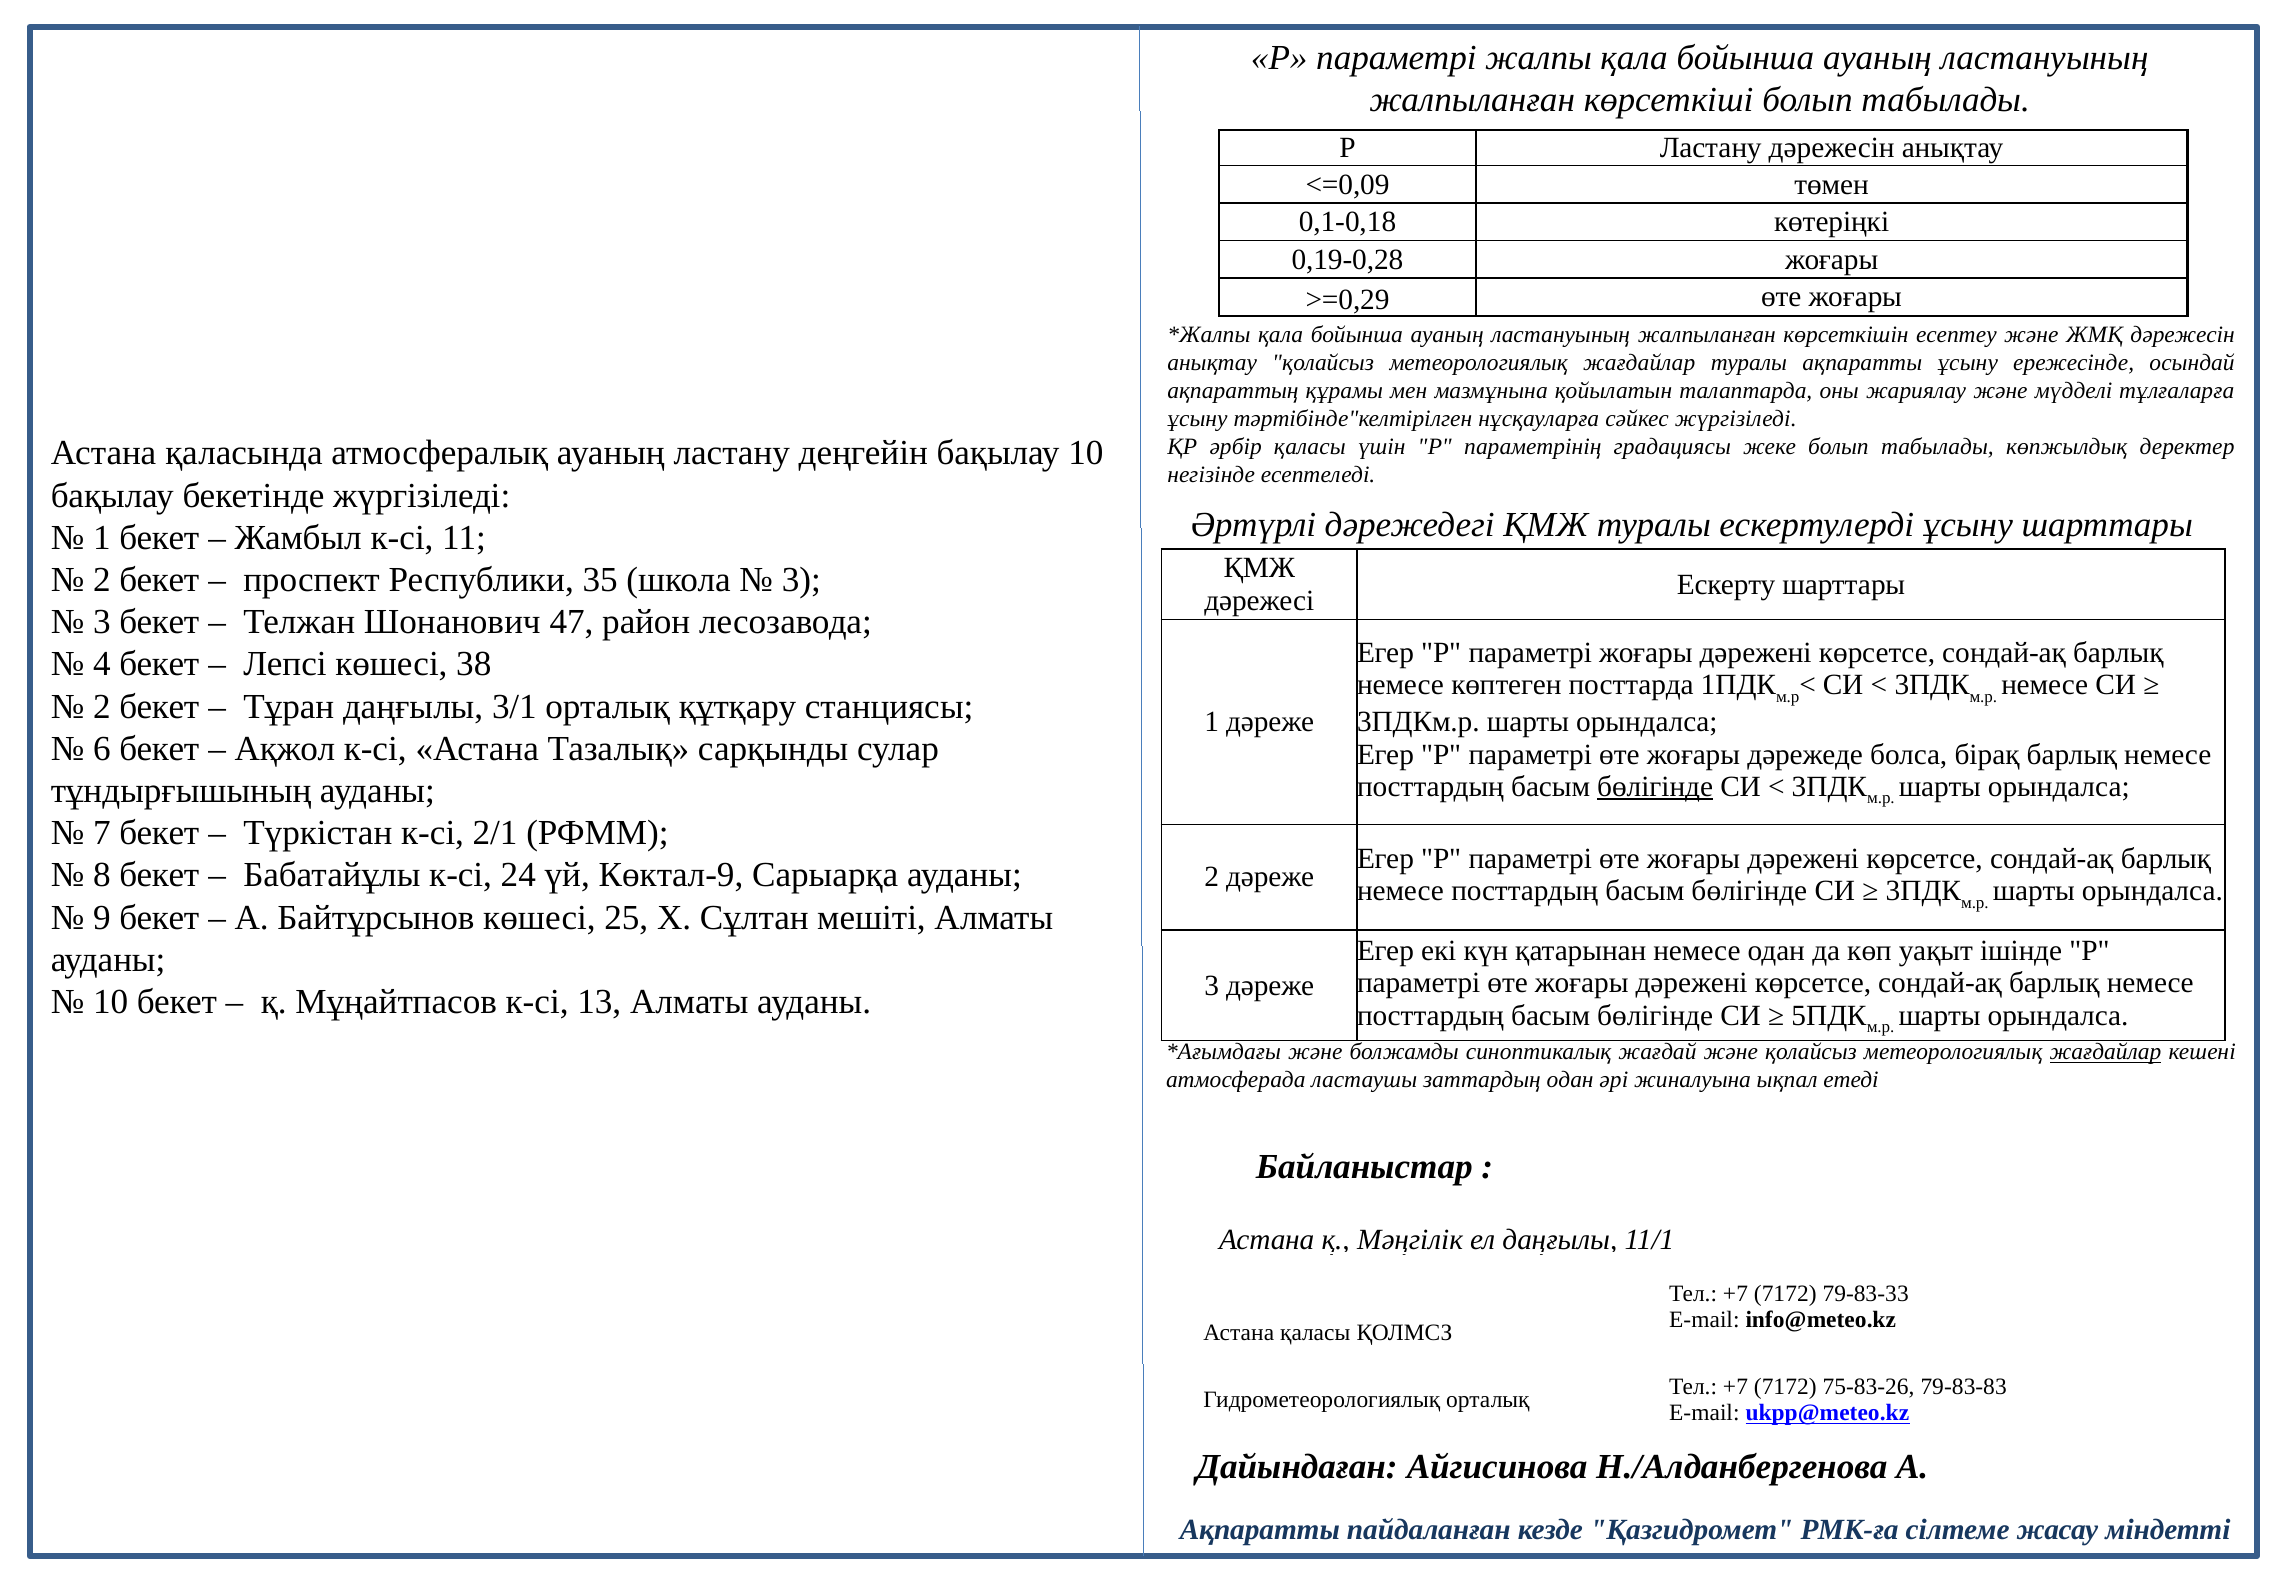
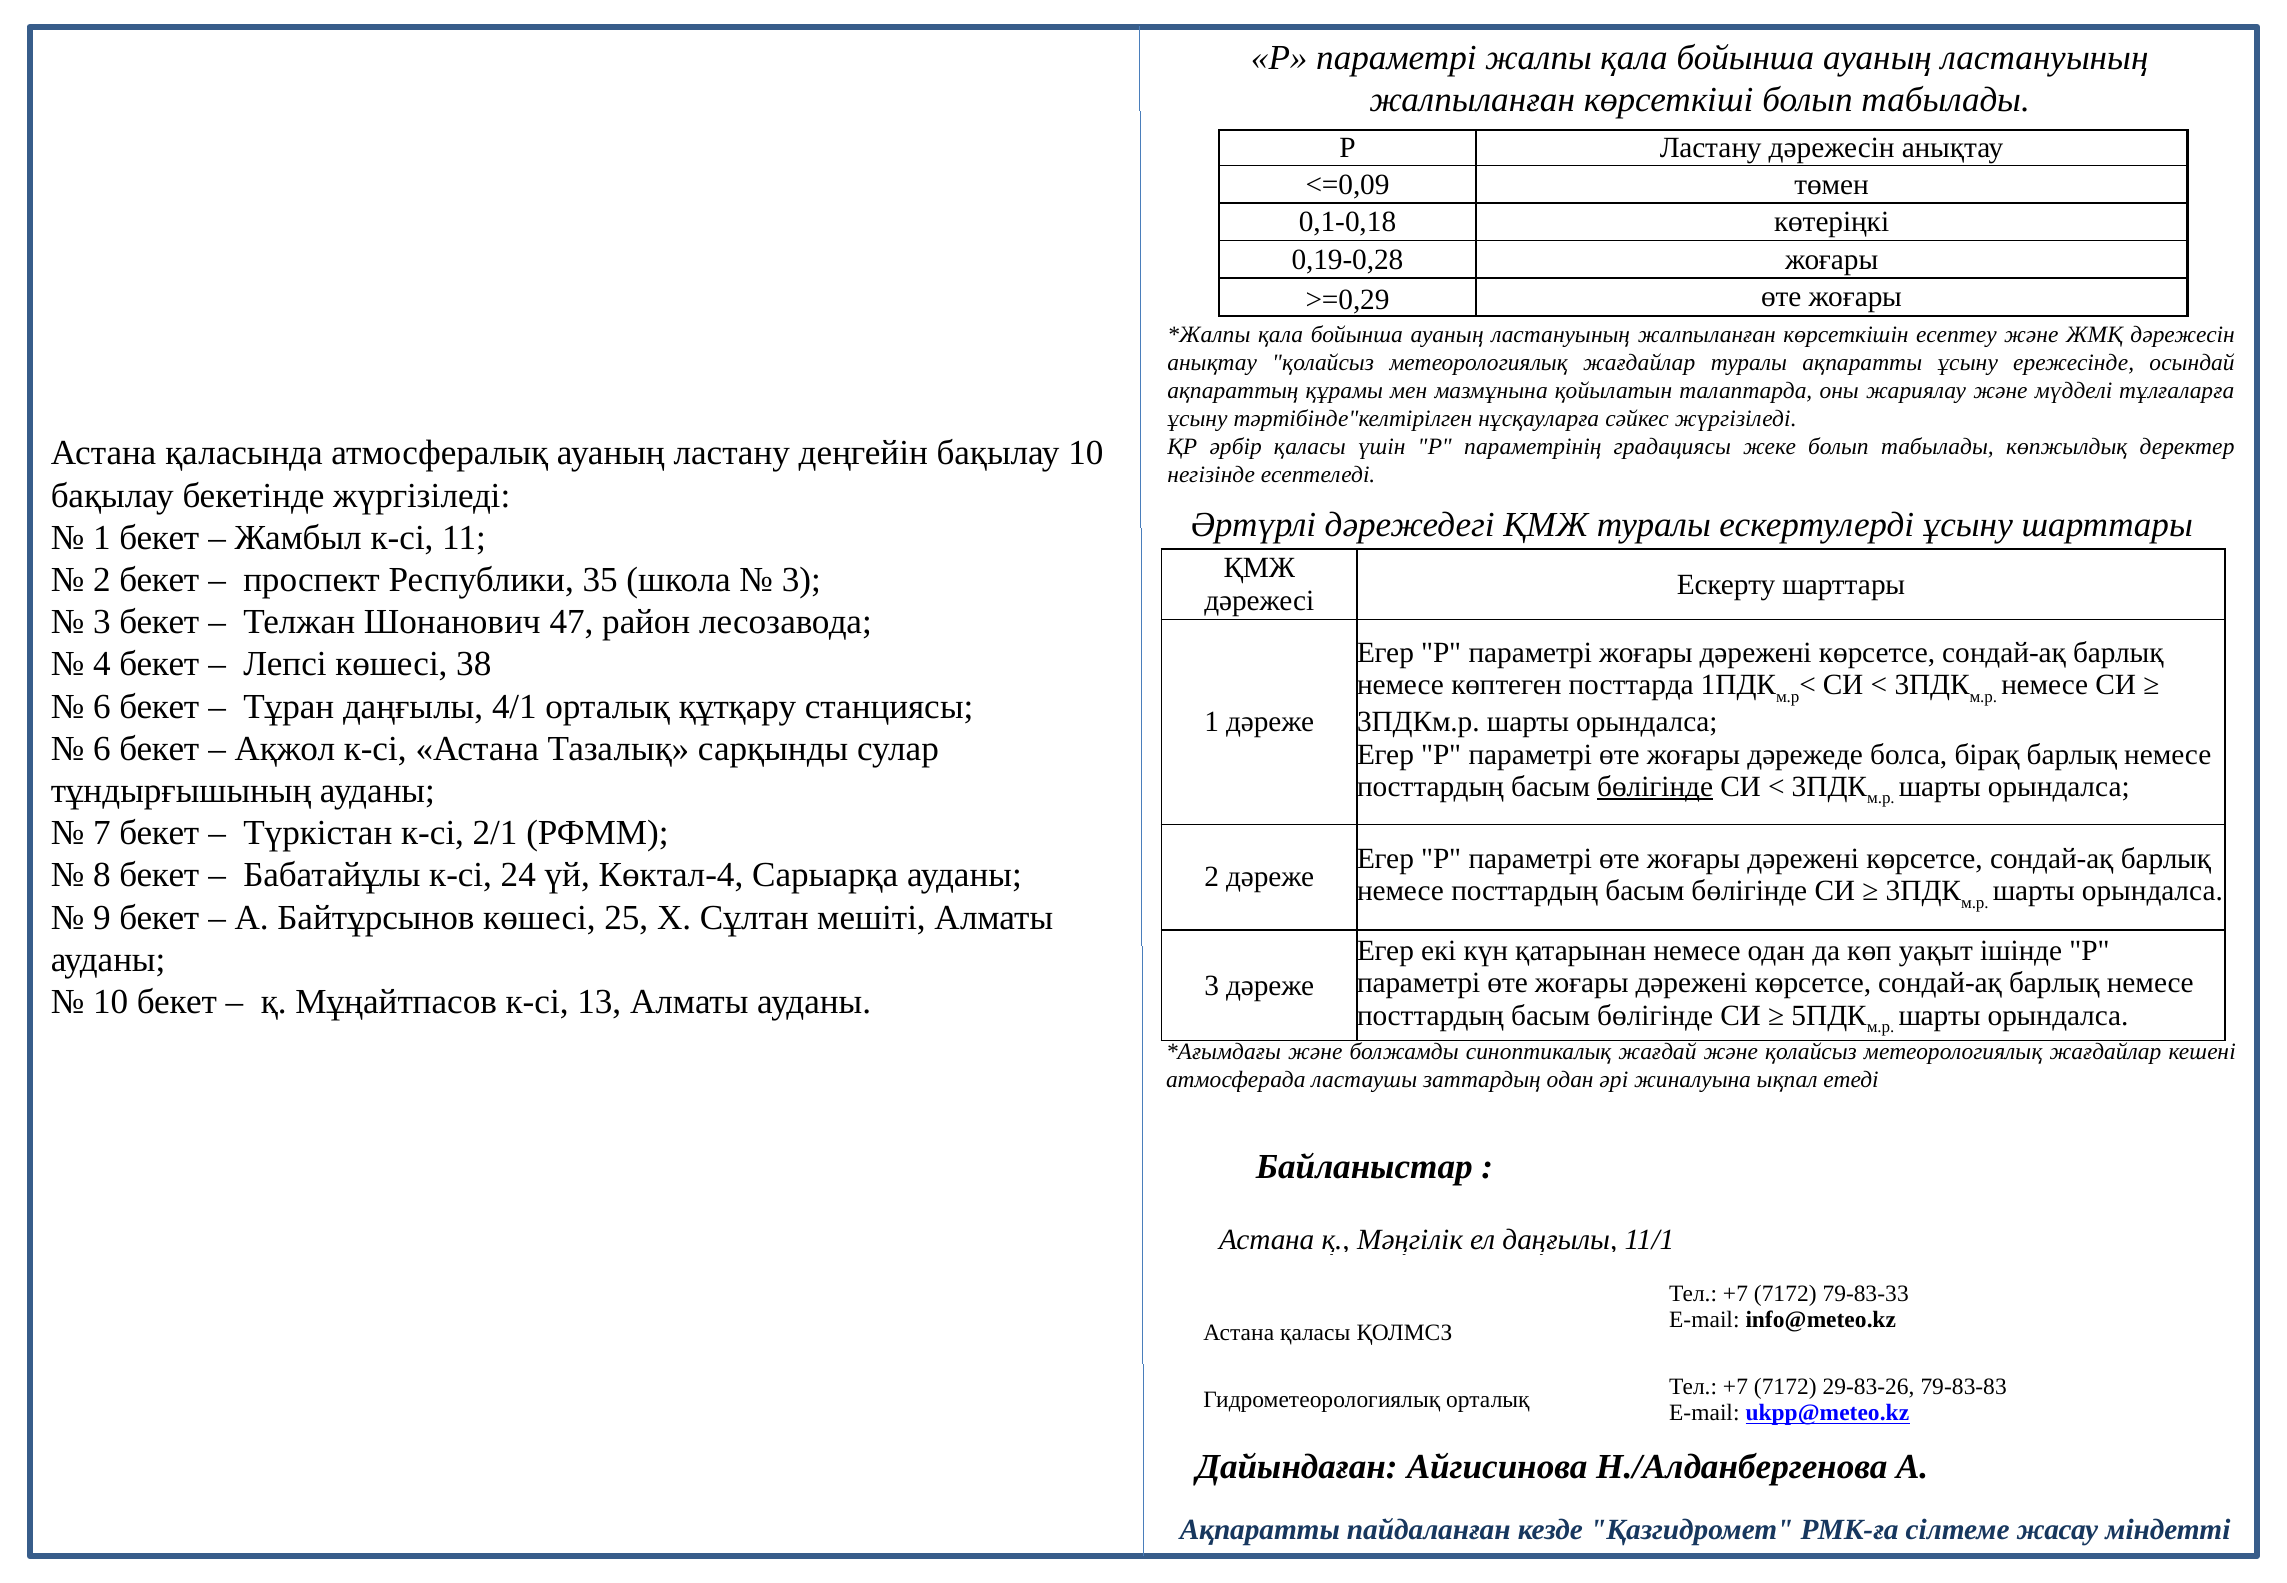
2: 2 -> 6 (102, 707)
3/1: 3/1 -> 4/1 (514, 707)
Көктал-9: Көктал-9 -> Көктал-4 (671, 876)
жағдайлар underline: present -> none (2105, 1052)
75-83-26: 75-83-26 -> 29-83-26 (1869, 1387)
